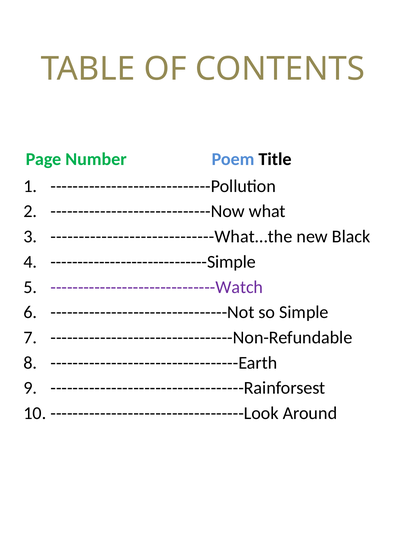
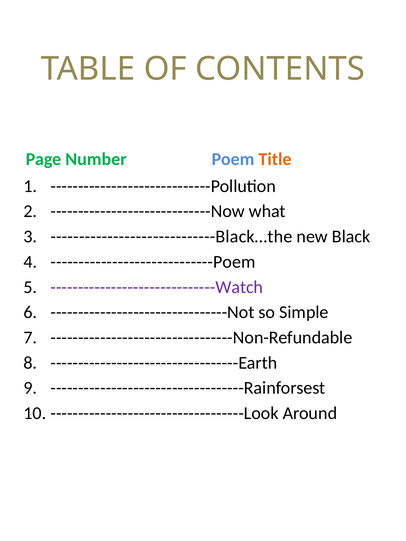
Title colour: black -> orange (275, 159)
-----------------------------What…the: -----------------------------What…the -> -----------------------------Black…the (171, 237)
-----------------------------Simple: -----------------------------Simple -> -----------------------------Poem (153, 262)
